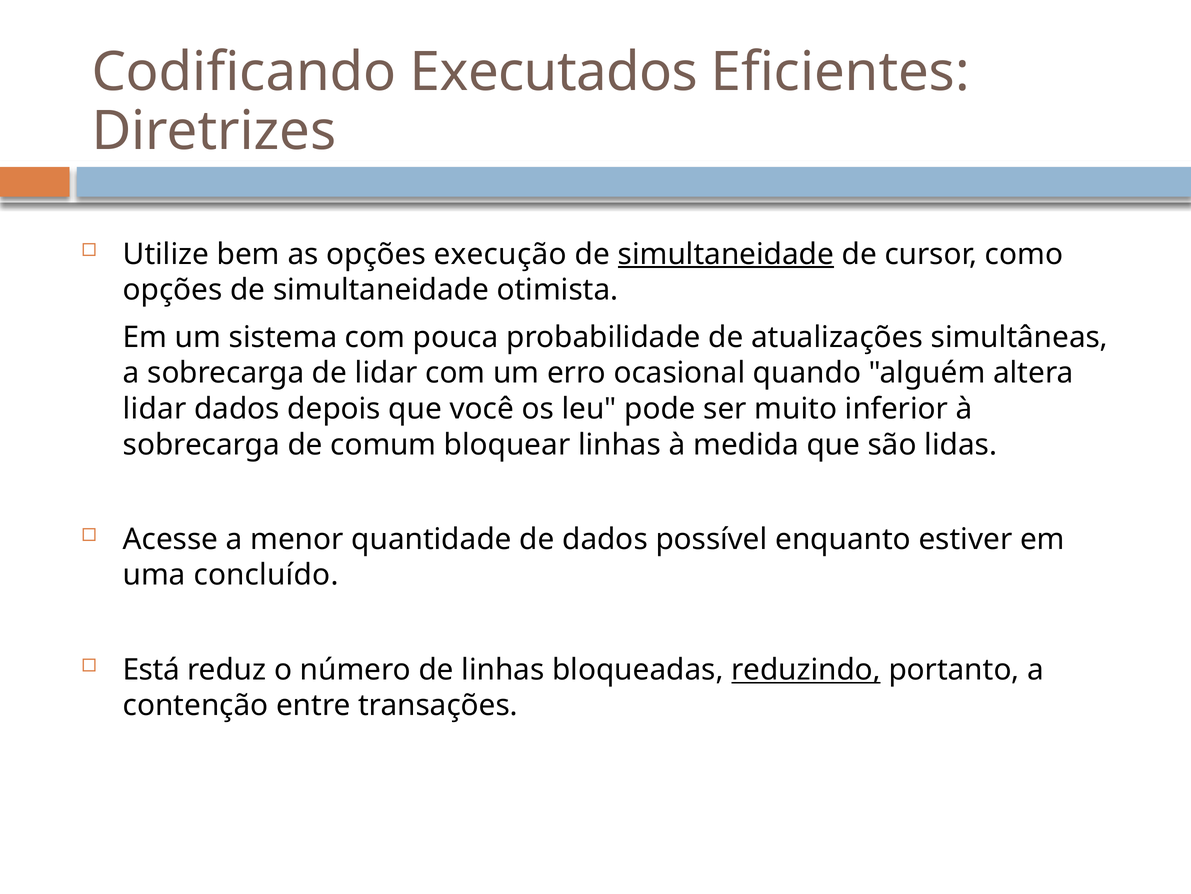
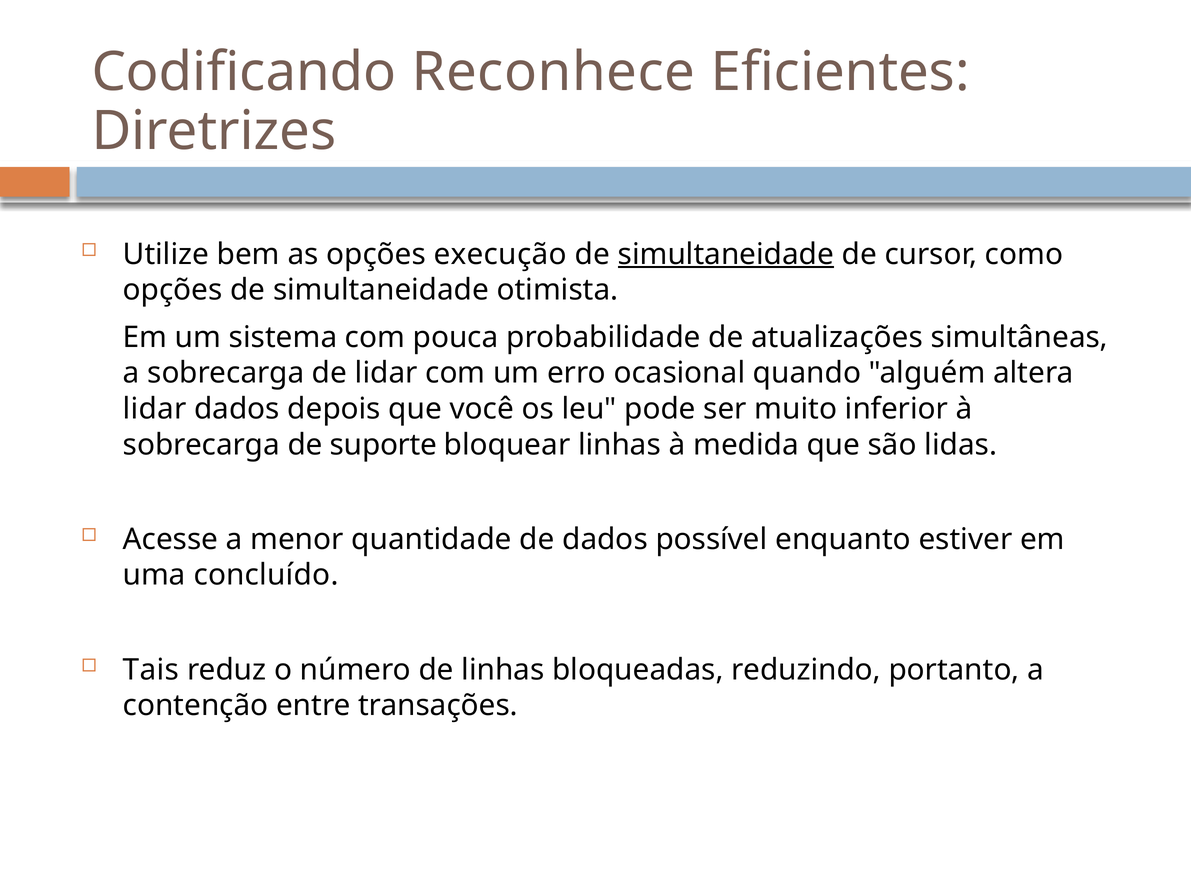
Executados: Executados -> Reconhece (553, 72)
comum: comum -> suporte (383, 444)
Está: Está -> Tais (151, 669)
reduzindo underline: present -> none (806, 669)
